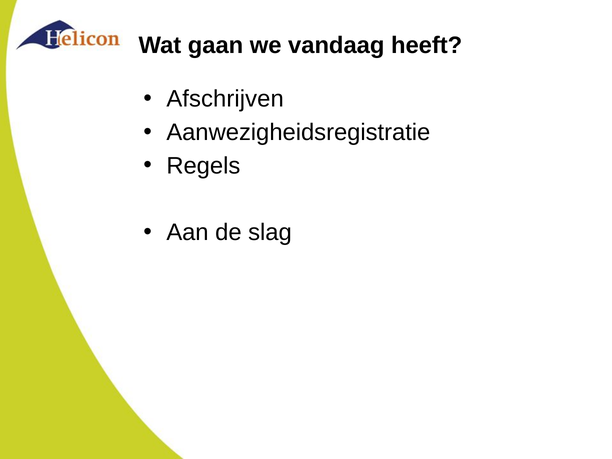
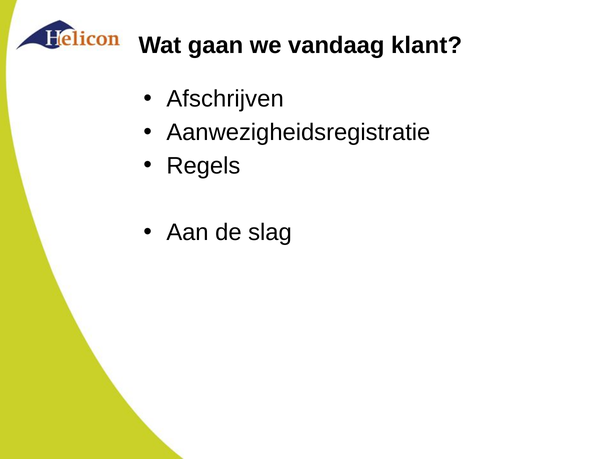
heeft: heeft -> klant (427, 46)
